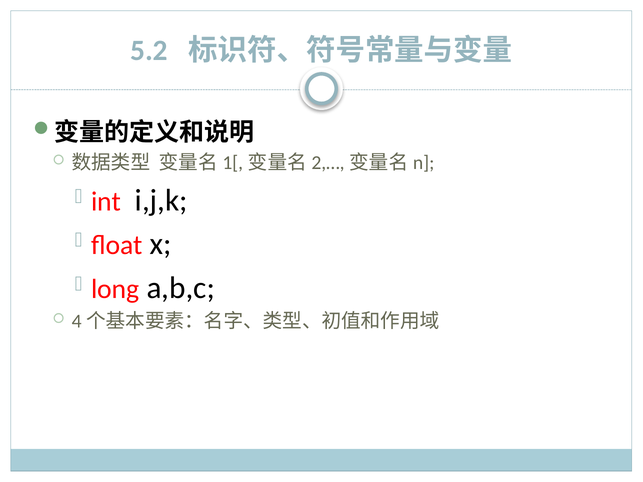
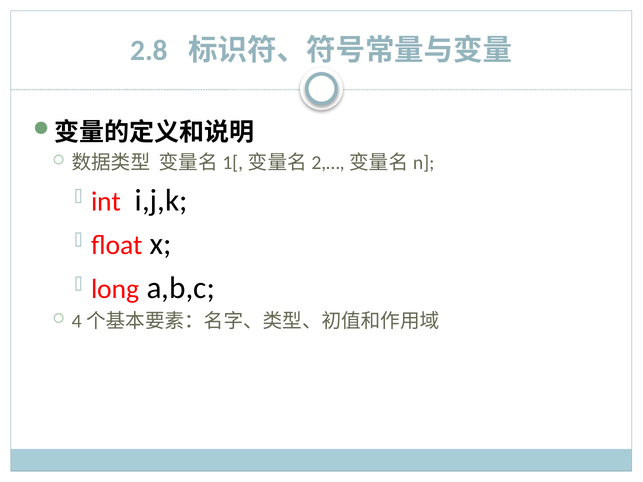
5.2: 5.2 -> 2.8 (149, 51)
